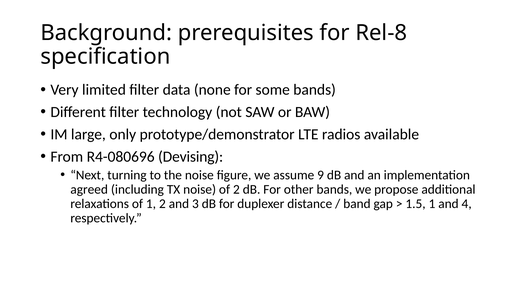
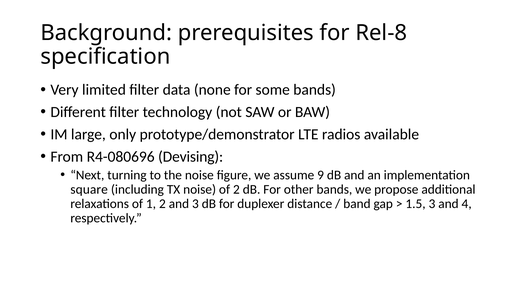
agreed: agreed -> square (89, 189)
1.5 1: 1 -> 3 (432, 204)
